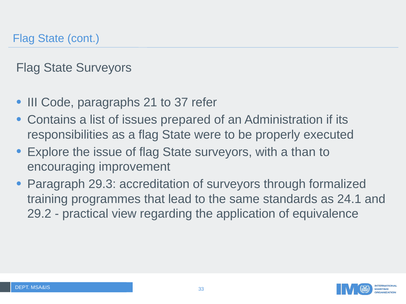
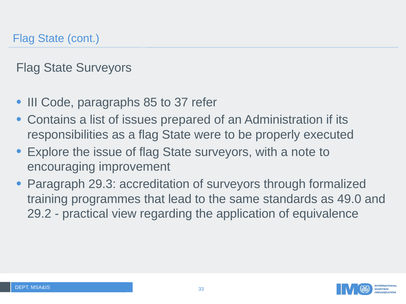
21: 21 -> 85 (150, 103)
than: than -> note (303, 152)
24.1: 24.1 -> 49.0 (349, 199)
